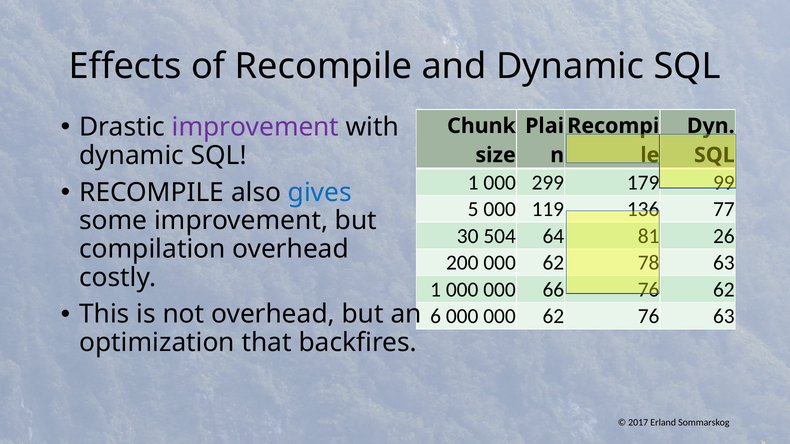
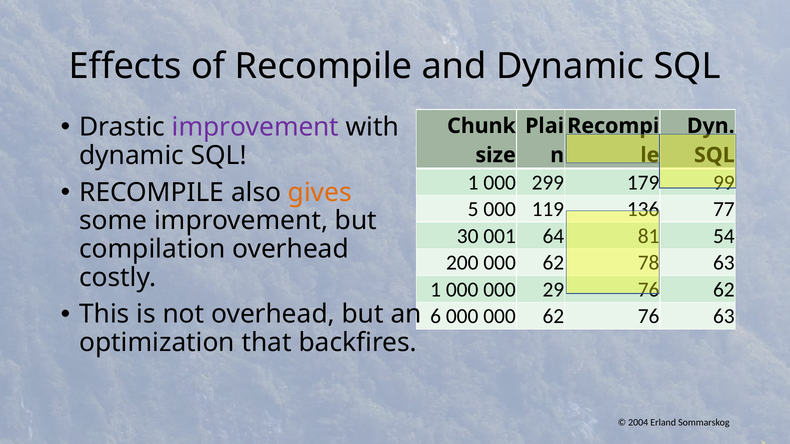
gives colour: blue -> orange (320, 193)
504: 504 -> 001 (500, 236)
26: 26 -> 54 (724, 236)
66: 66 -> 29 (553, 290)
2017: 2017 -> 2004 (638, 423)
